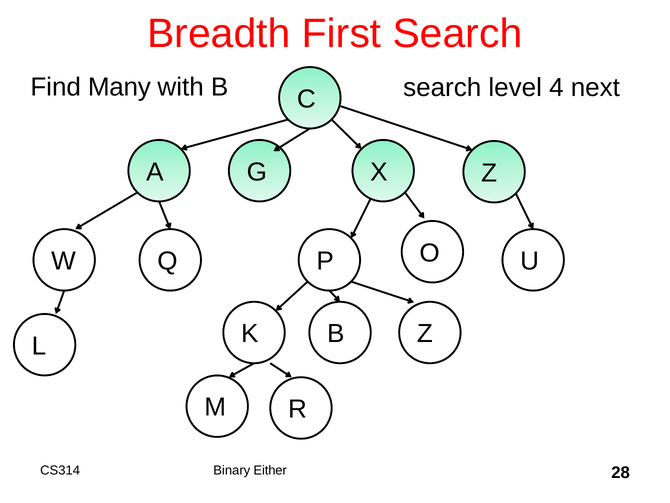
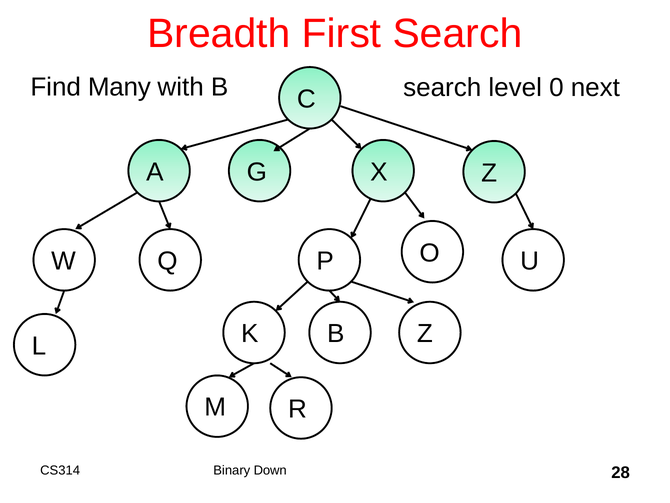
4: 4 -> 0 (556, 88)
Either: Either -> Down (270, 470)
